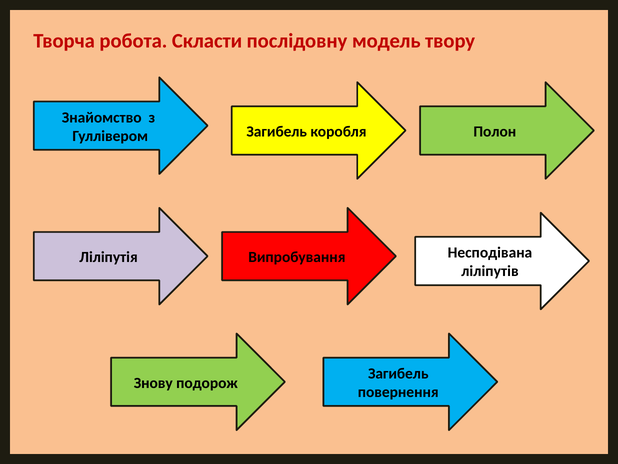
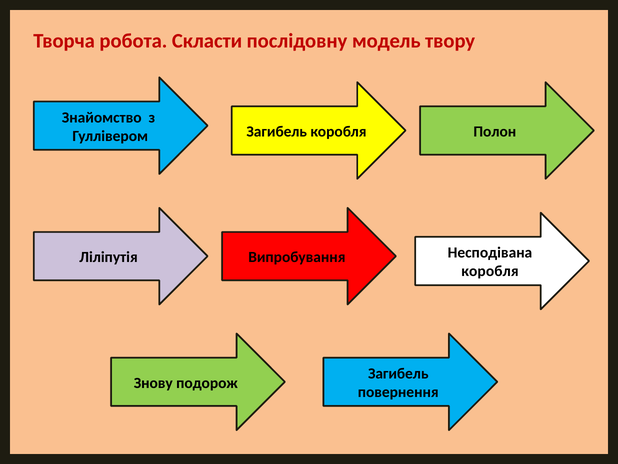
ліліпутів: ліліпутів -> коробля (490, 271)
